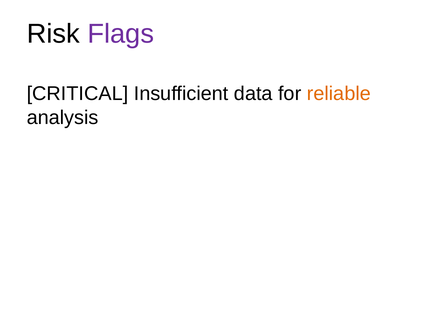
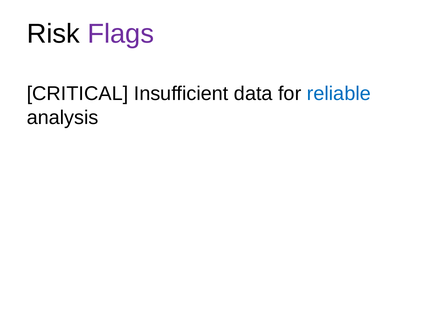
reliable colour: orange -> blue (339, 94)
